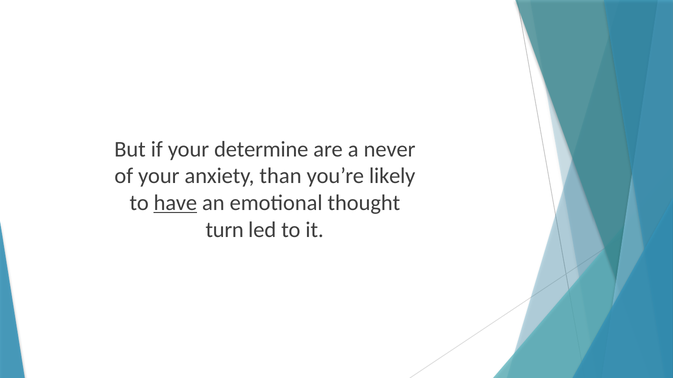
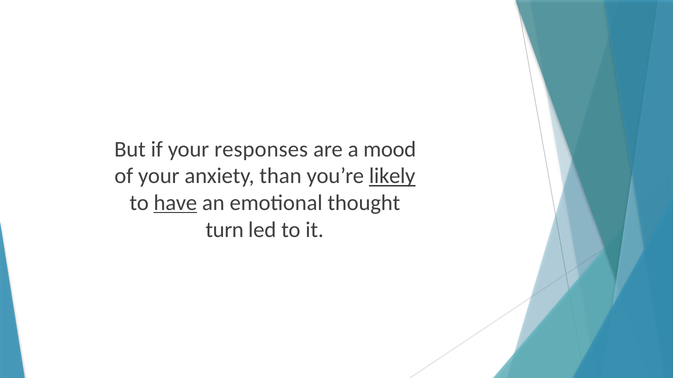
determine: determine -> responses (261, 149)
never: never -> mood (390, 149)
likely underline: none -> present (392, 176)
